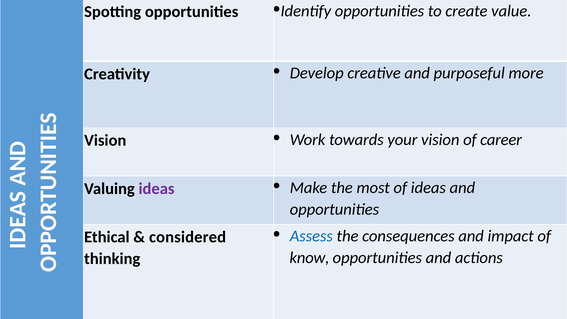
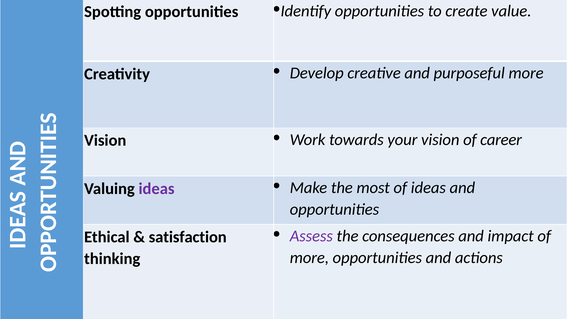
Assess colour: blue -> purple (311, 236)
considered: considered -> satisfaction (188, 237)
know: know -> more (309, 258)
